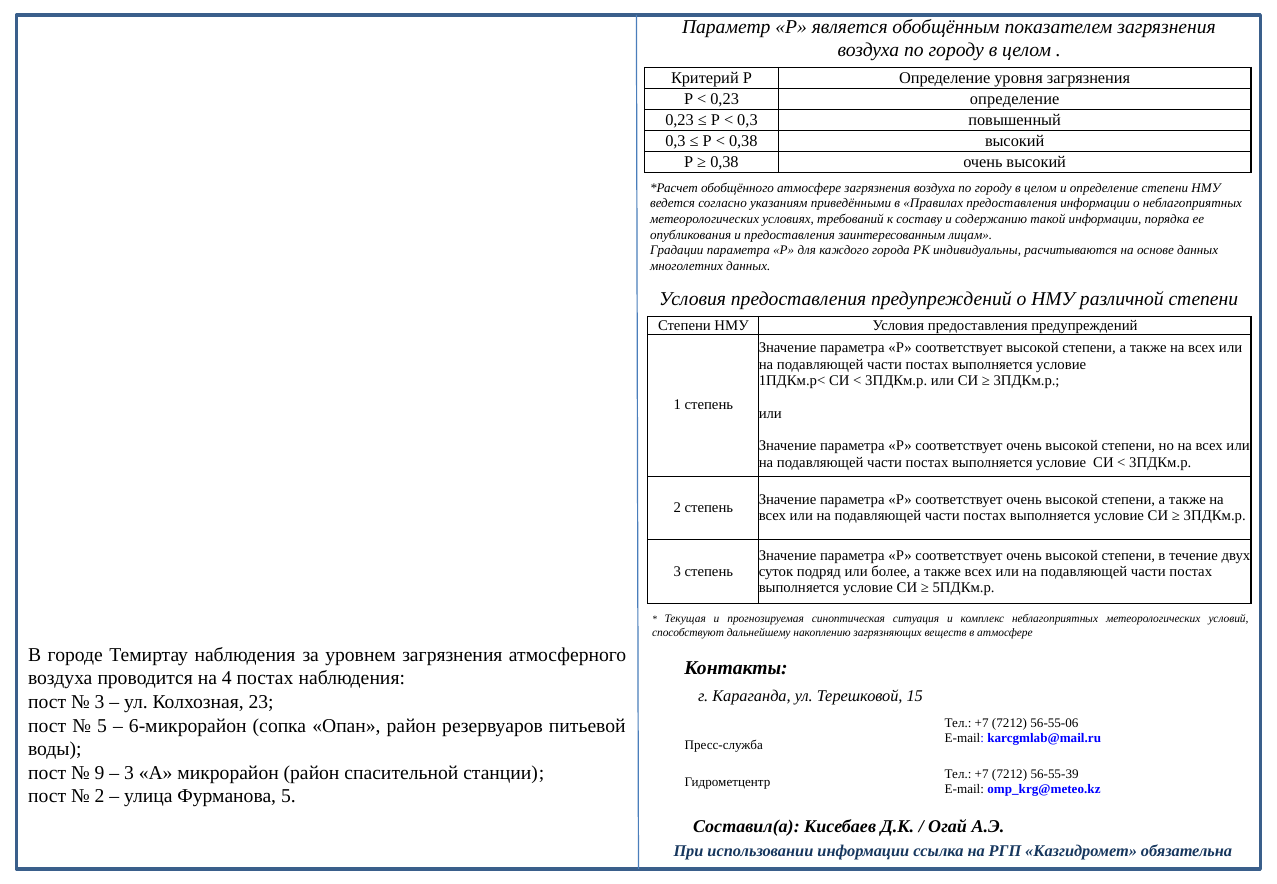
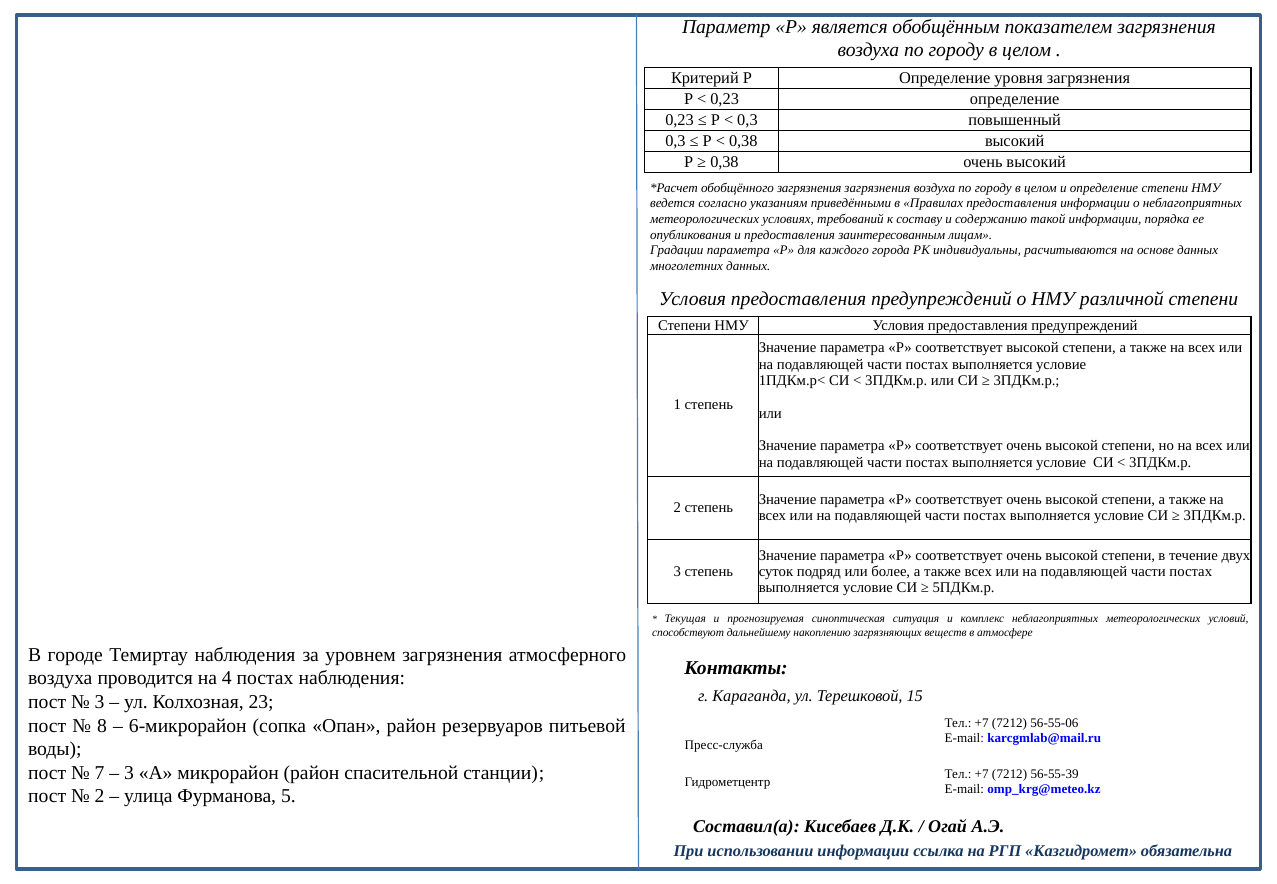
обобщённого атмосфере: атмосфере -> загрязнения (809, 188)
5: 5 -> 8 (102, 726)
9: 9 -> 7 (100, 773)
